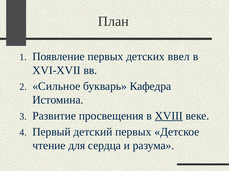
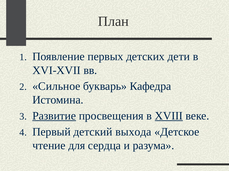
ввел: ввел -> дети (179, 57)
Развитие underline: none -> present (54, 116)
детский первых: первых -> выхода (133, 132)
